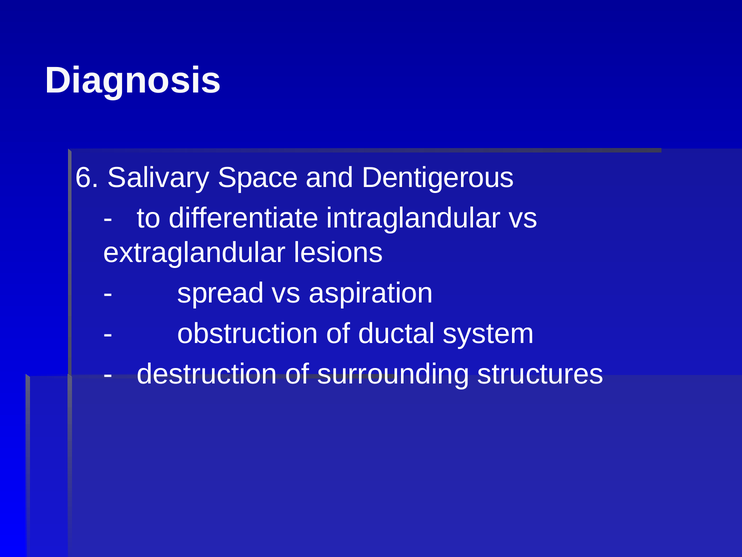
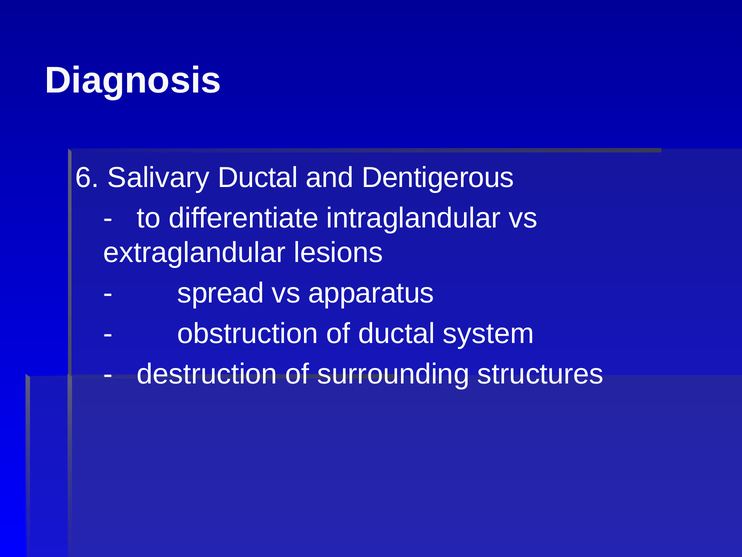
Salivary Space: Space -> Ductal (258, 178)
aspiration: aspiration -> apparatus (371, 293)
